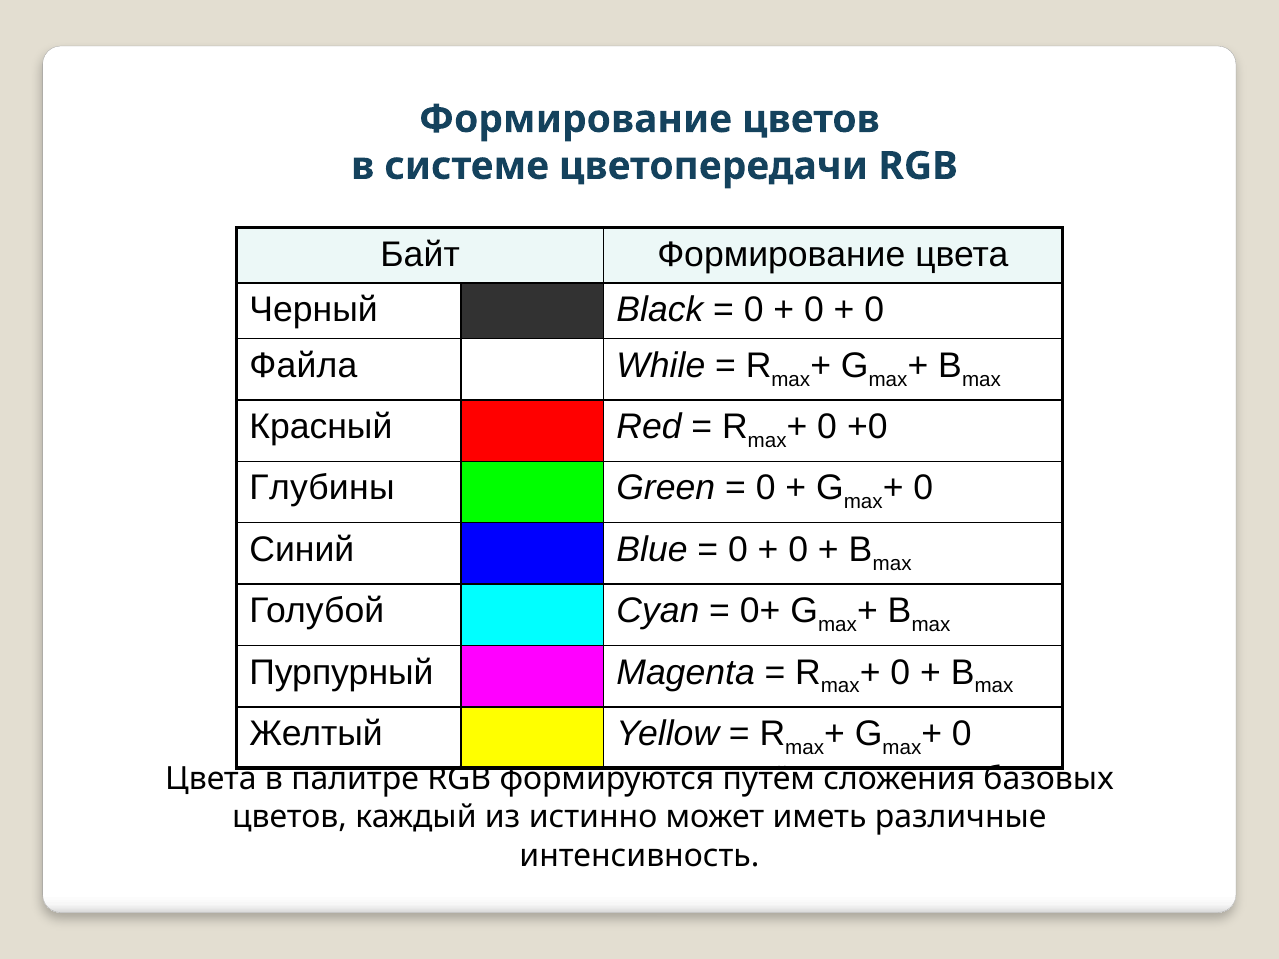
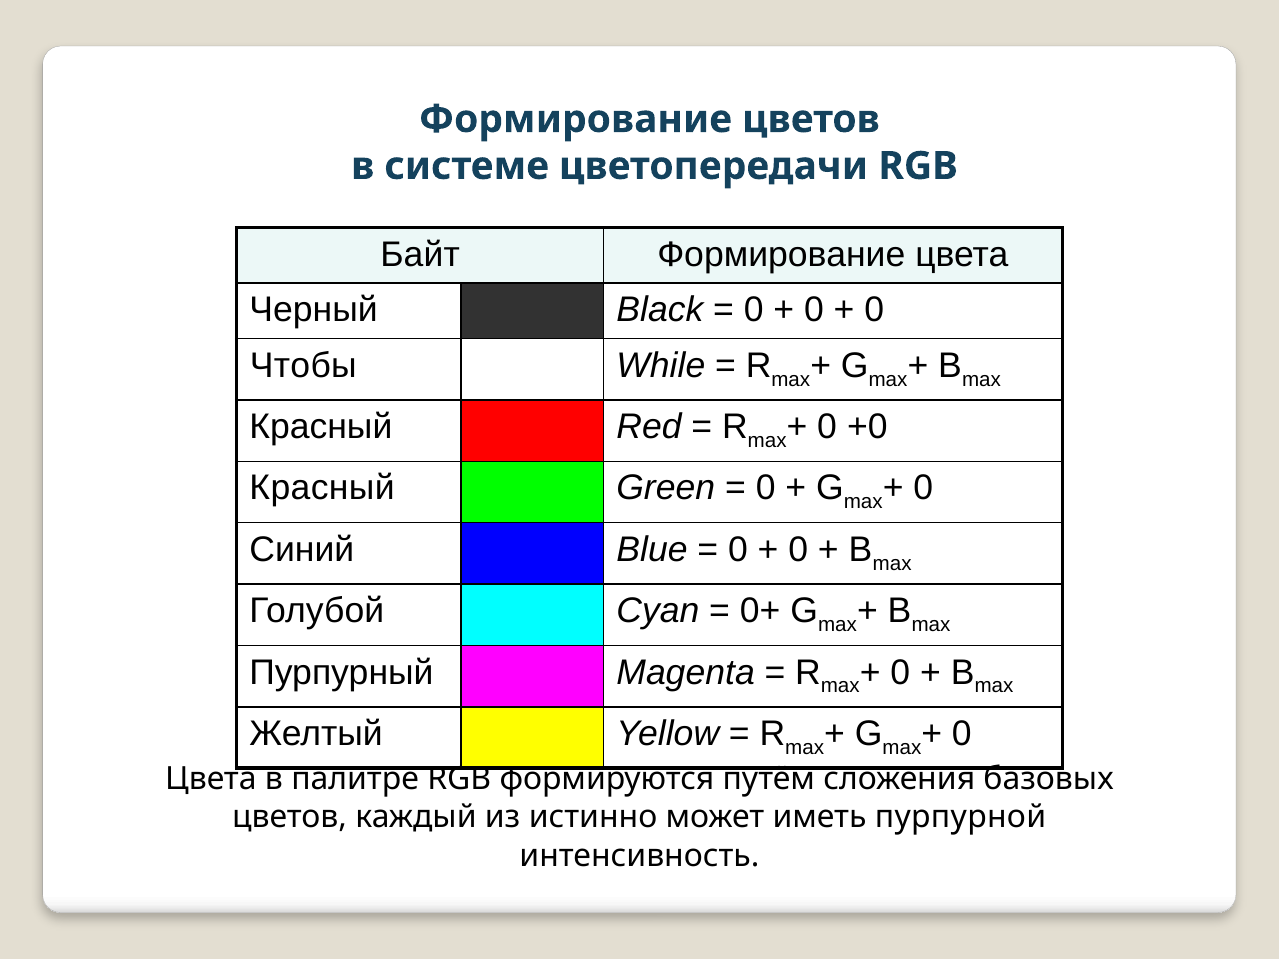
Файла: Файла -> Чтобы (303, 366)
Глубины: Глубины -> Красный (322, 488)
различные: различные -> пурпурной (961, 818)
